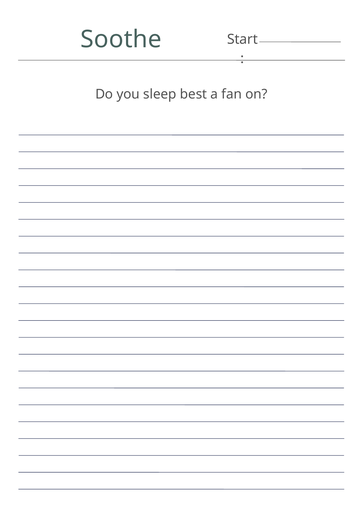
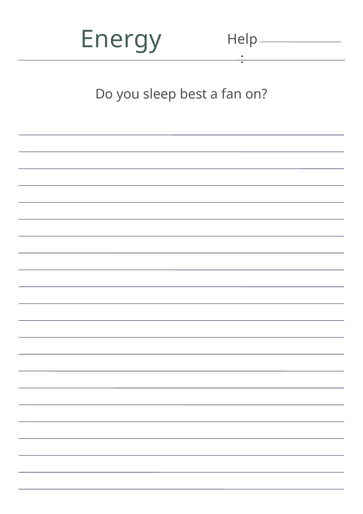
Soothe: Soothe -> Energy (121, 39)
Start: Start -> Help (242, 39)
